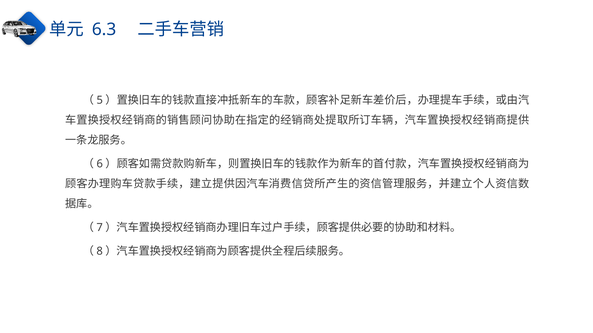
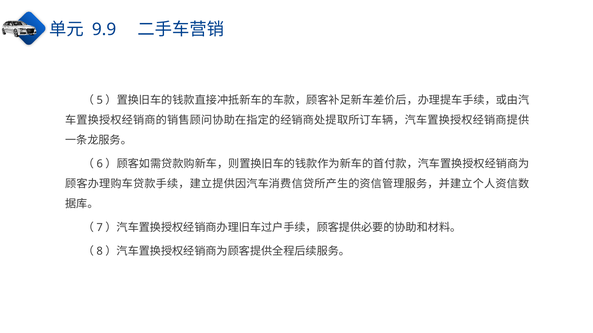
6.3: 6.3 -> 9.9 (104, 29)
